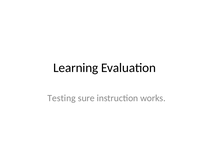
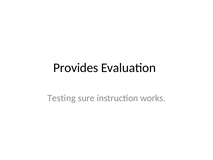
Learning: Learning -> Provides (76, 68)
